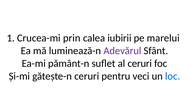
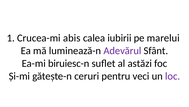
prin: prin -> abis (72, 38)
pământ-n: pământ-n -> biruiesc-n (69, 63)
al ceruri: ceruri -> astăzi (140, 63)
loc colour: blue -> purple (173, 76)
